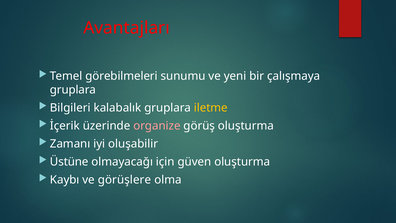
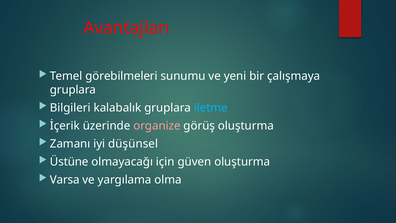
iletme colour: yellow -> light blue (211, 108)
oluşabilir: oluşabilir -> düşünsel (133, 144)
Kaybı: Kaybı -> Varsa (65, 180)
görüşlere: görüşlere -> yargılama (125, 180)
